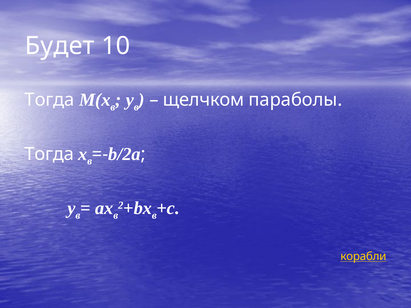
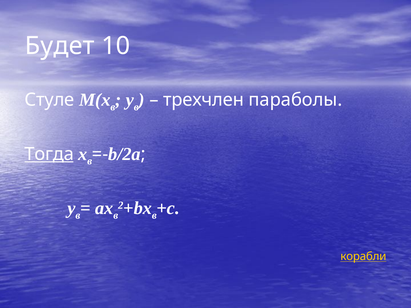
Тогда: Тогда -> Стуле (50, 100)
щелчком: щелчком -> трехчлен (204, 100)
Тогда underline: none -> present (49, 154)
